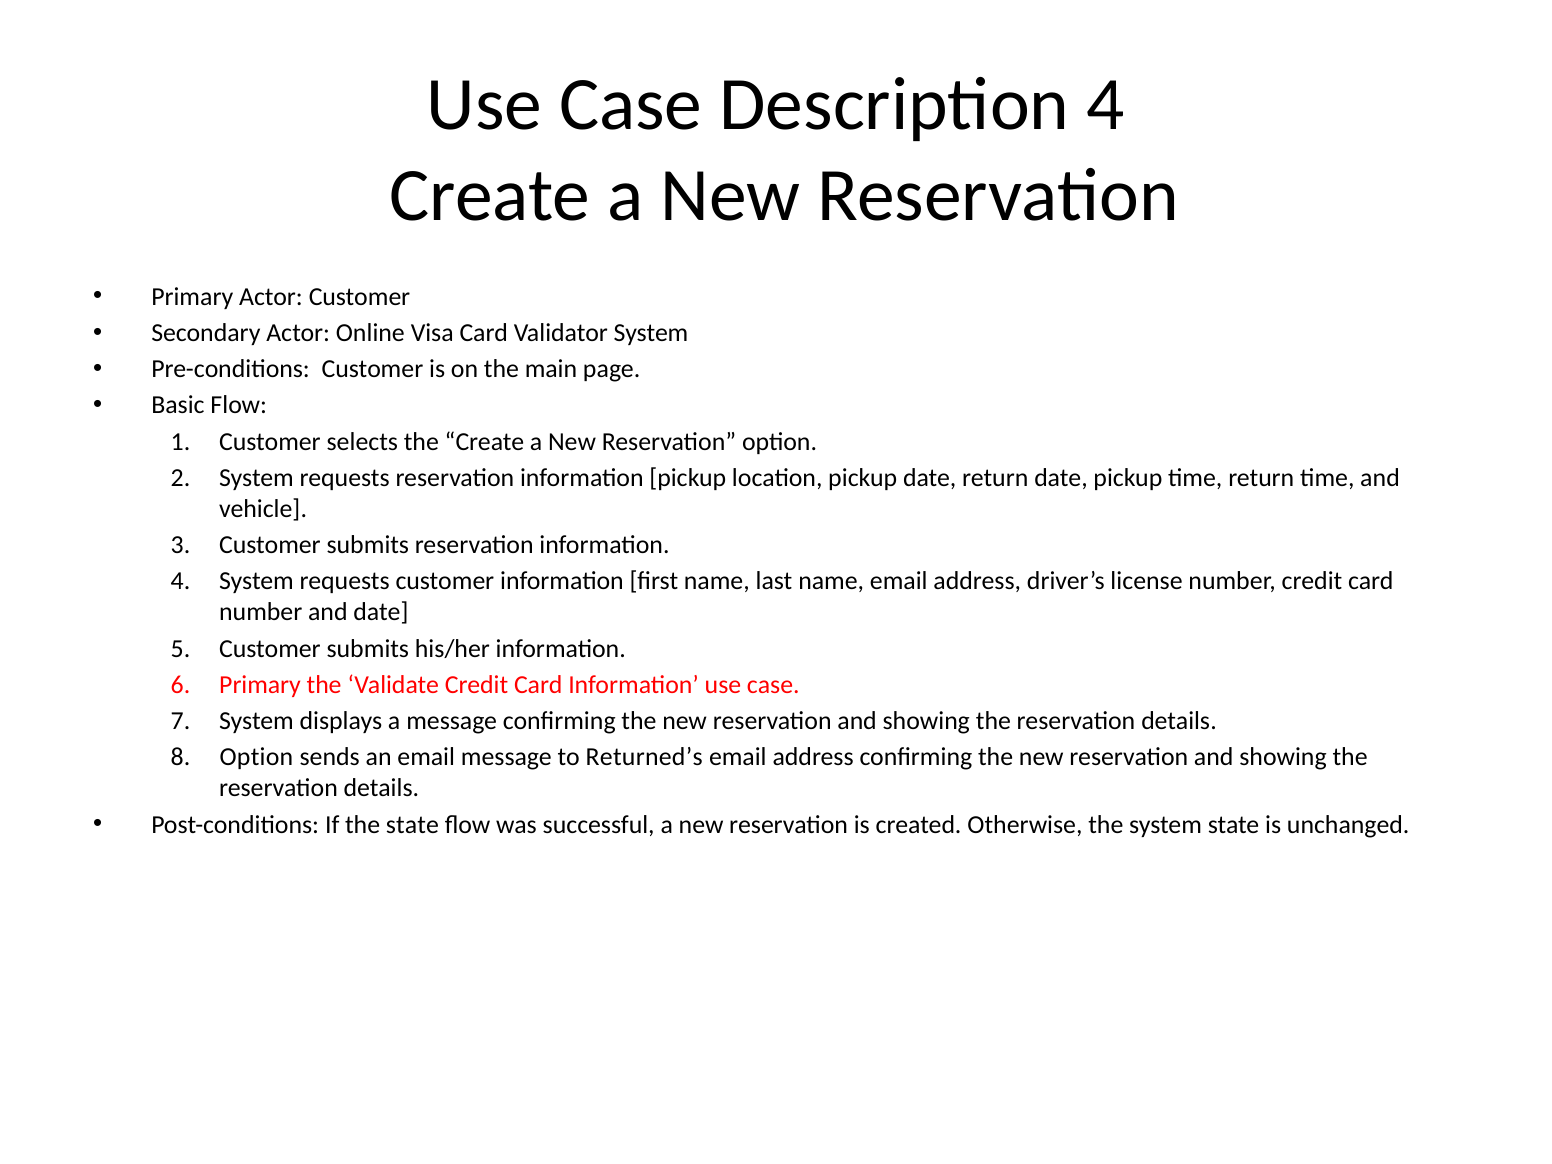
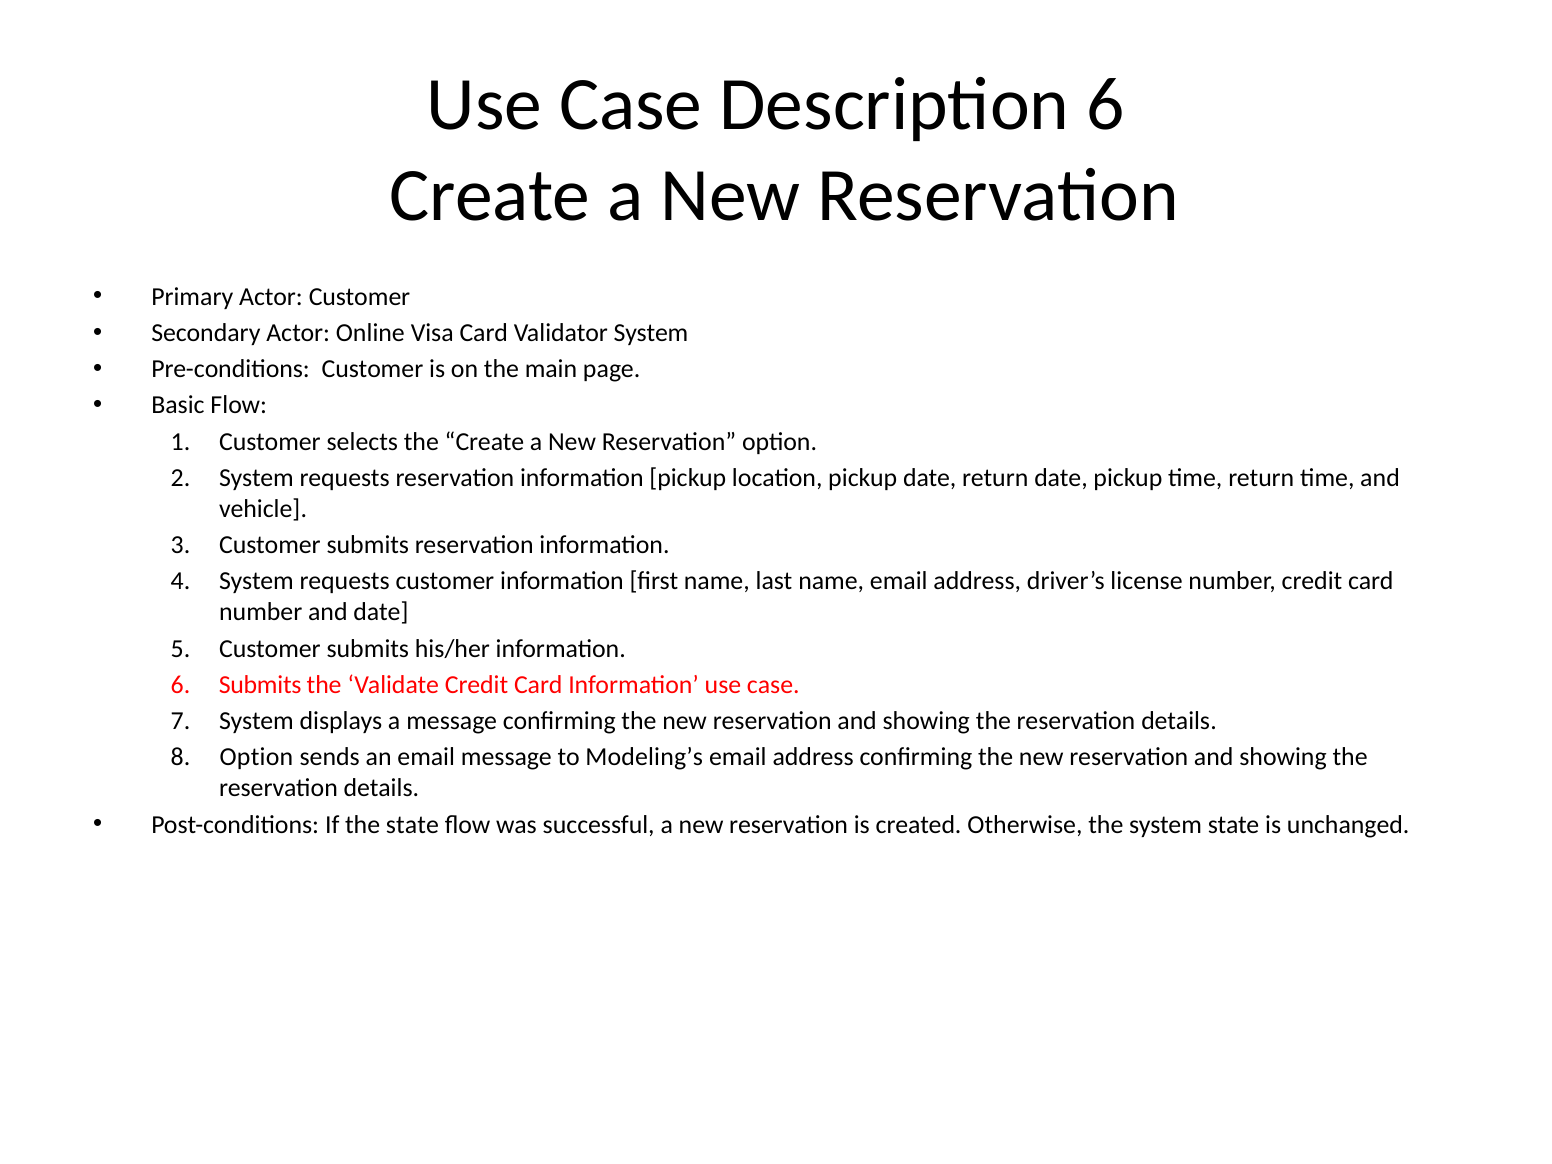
Description 4: 4 -> 6 (1106, 105)
Primary: Primary -> Submits (260, 685)
Returned’s: Returned’s -> Modeling’s (644, 757)
